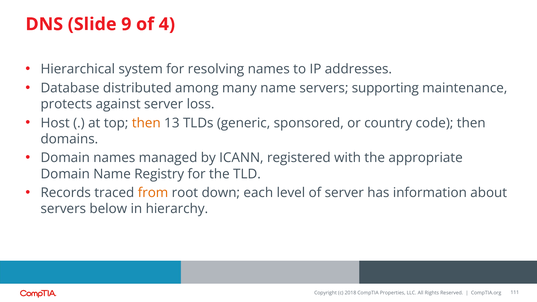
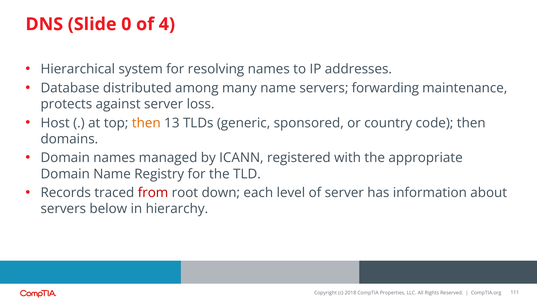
9: 9 -> 0 (126, 24)
supporting: supporting -> forwarding (385, 88)
from colour: orange -> red (153, 193)
